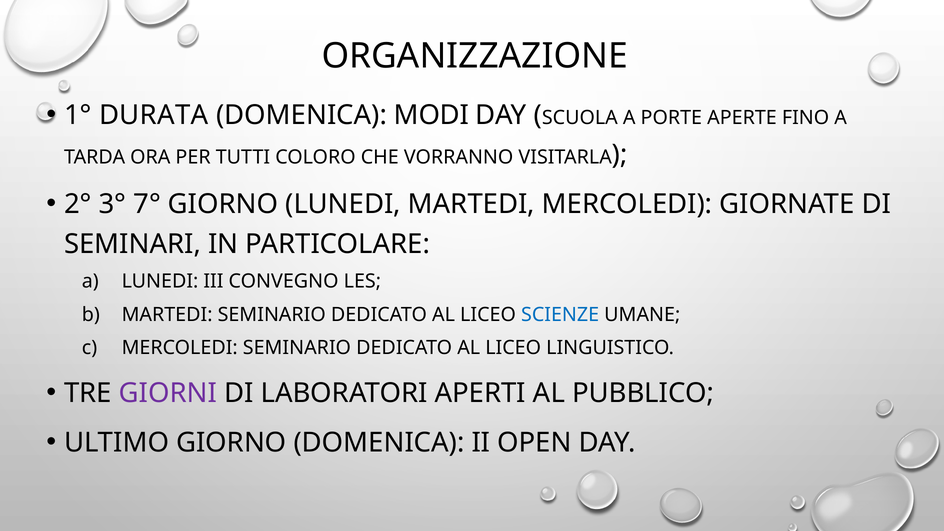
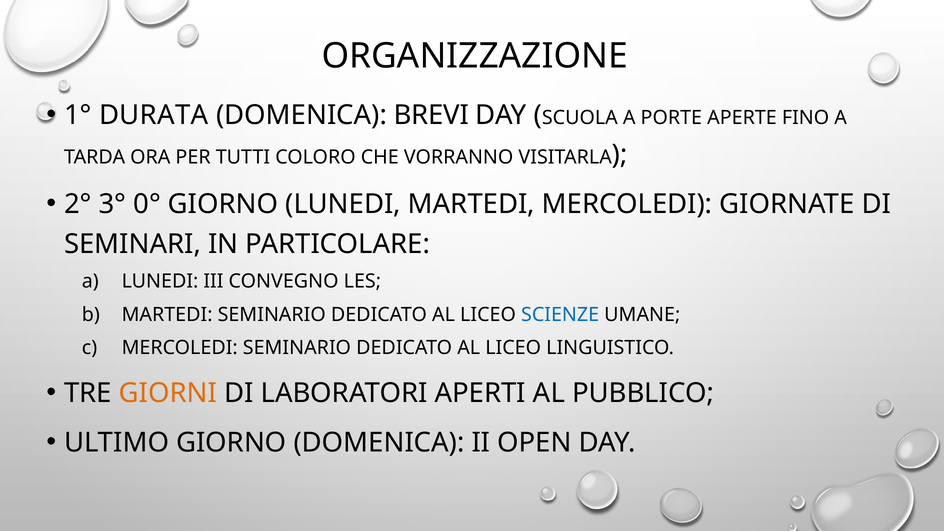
MODI: MODI -> BREVI (431, 115)
7°: 7° -> 0° (147, 204)
GIORNI colour: purple -> orange (168, 393)
